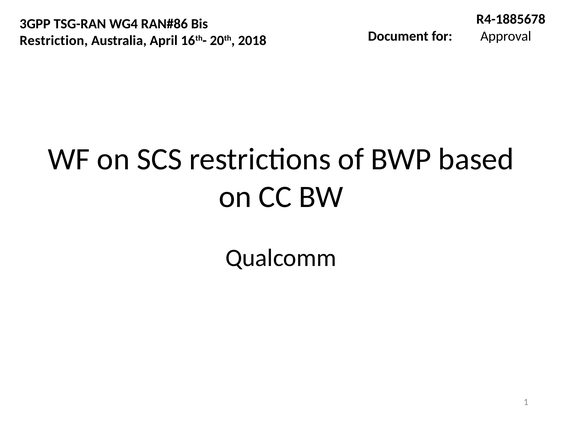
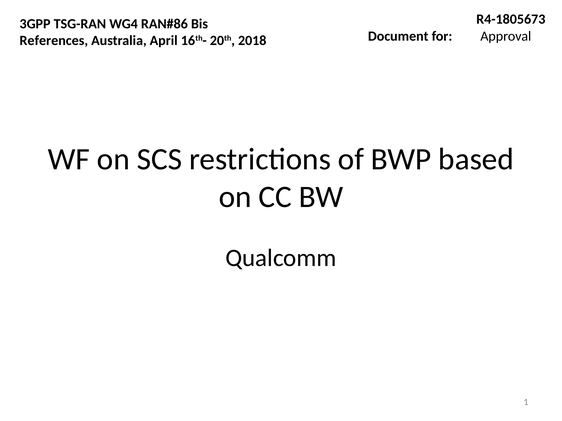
R4-1885678: R4-1885678 -> R4-1805673 (511, 19)
Restriction: Restriction -> References (54, 41)
